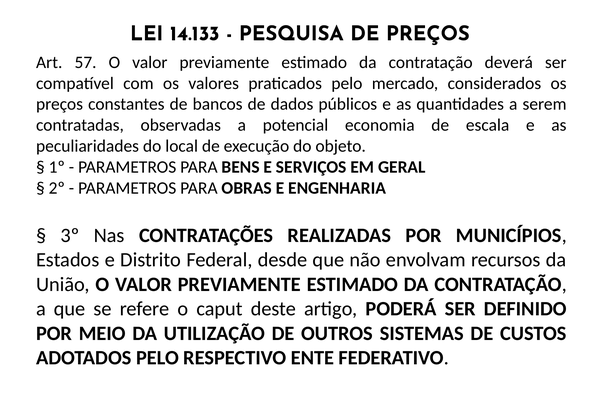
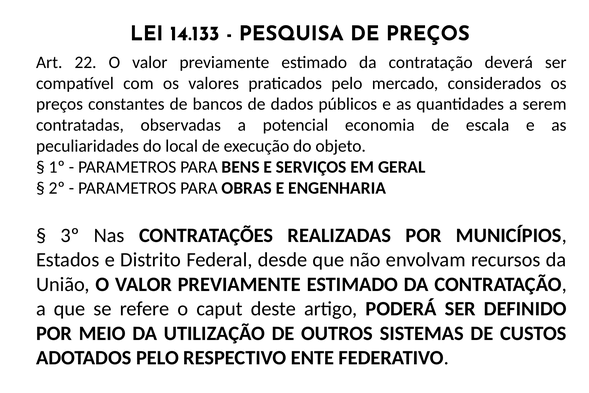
57: 57 -> 22 (86, 62)
